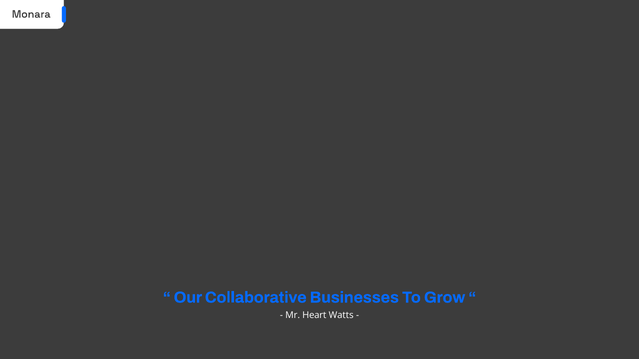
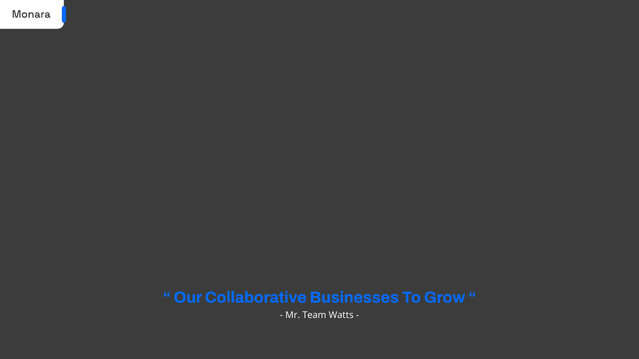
Heart: Heart -> Team (314, 316)
